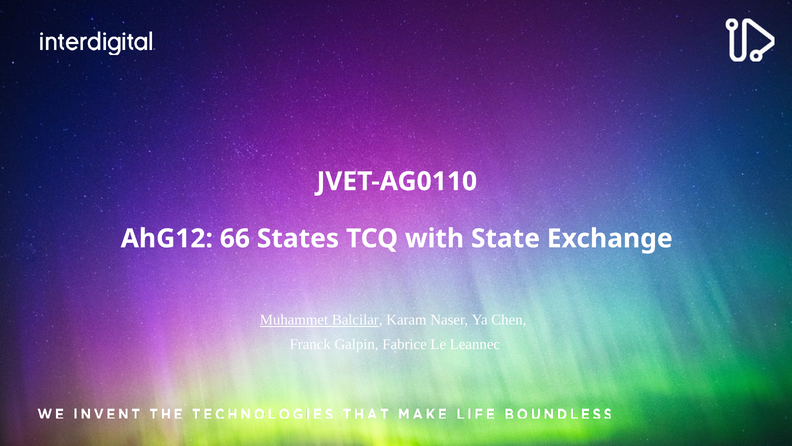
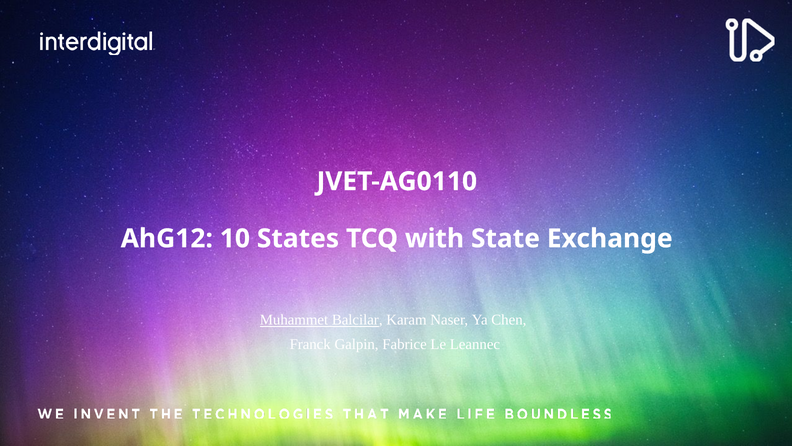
66: 66 -> 10 (235, 238)
